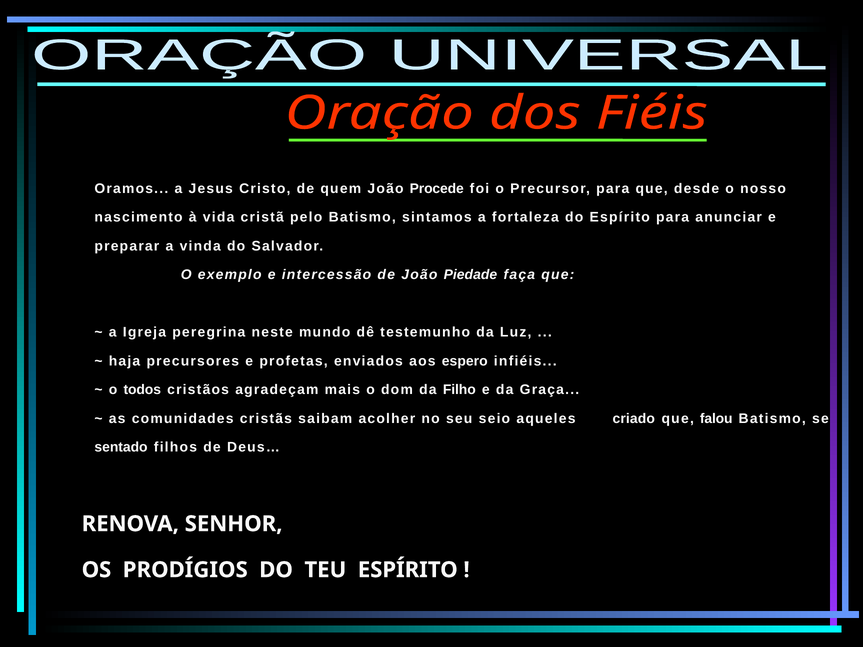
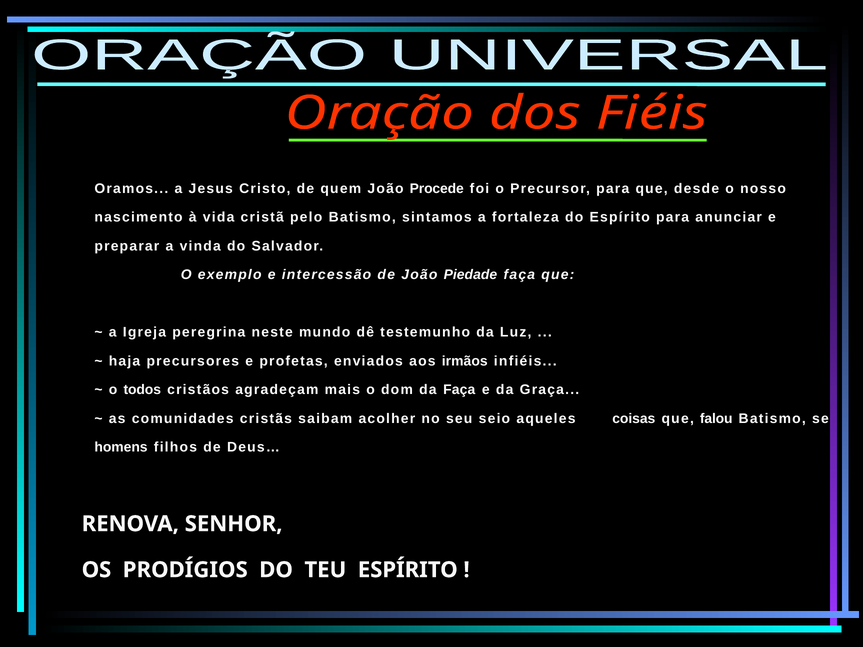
espero: espero -> irmãos (465, 361)
da Filho: Filho -> Faça (459, 390)
criado: criado -> coisas (634, 419)
sentado: sentado -> homens (121, 447)
